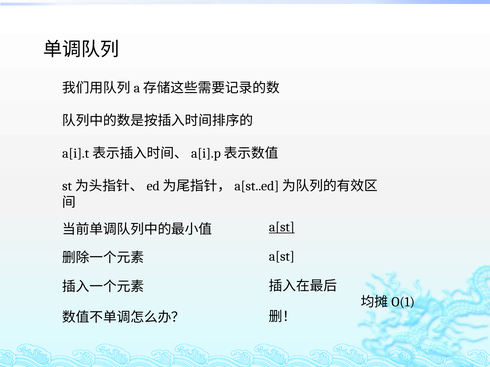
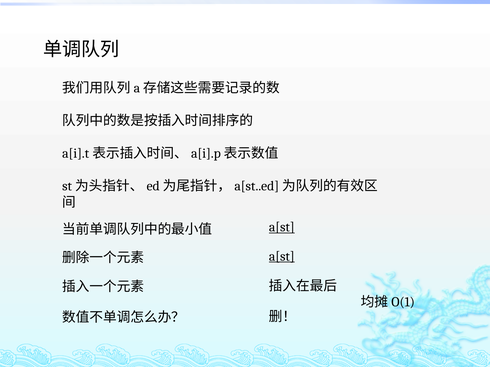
a[st underline: none -> present (282, 257)
